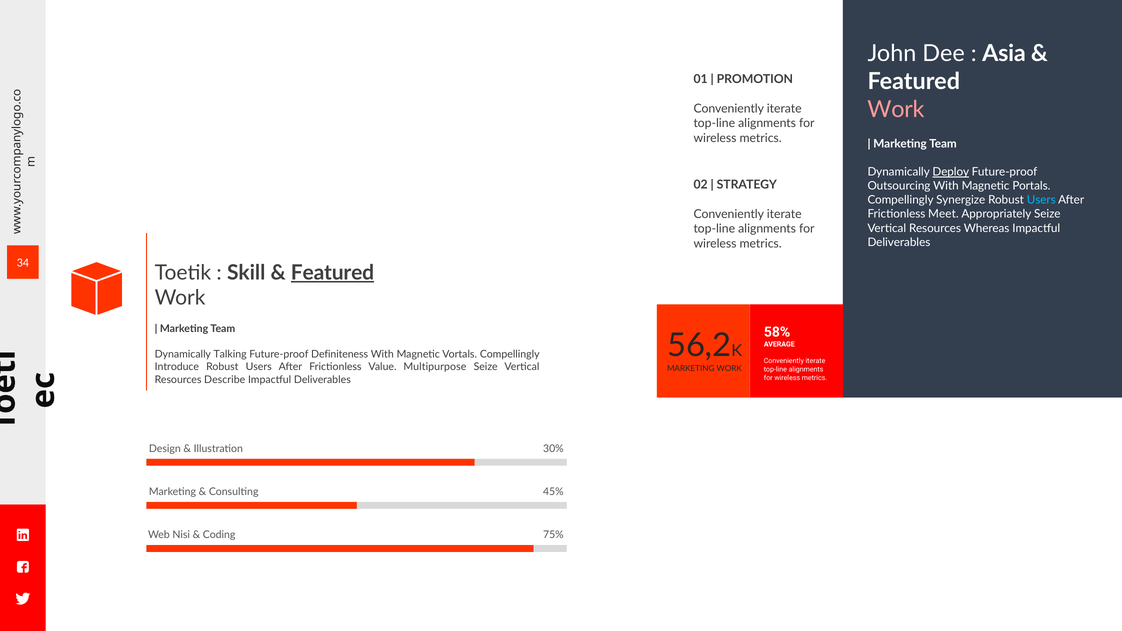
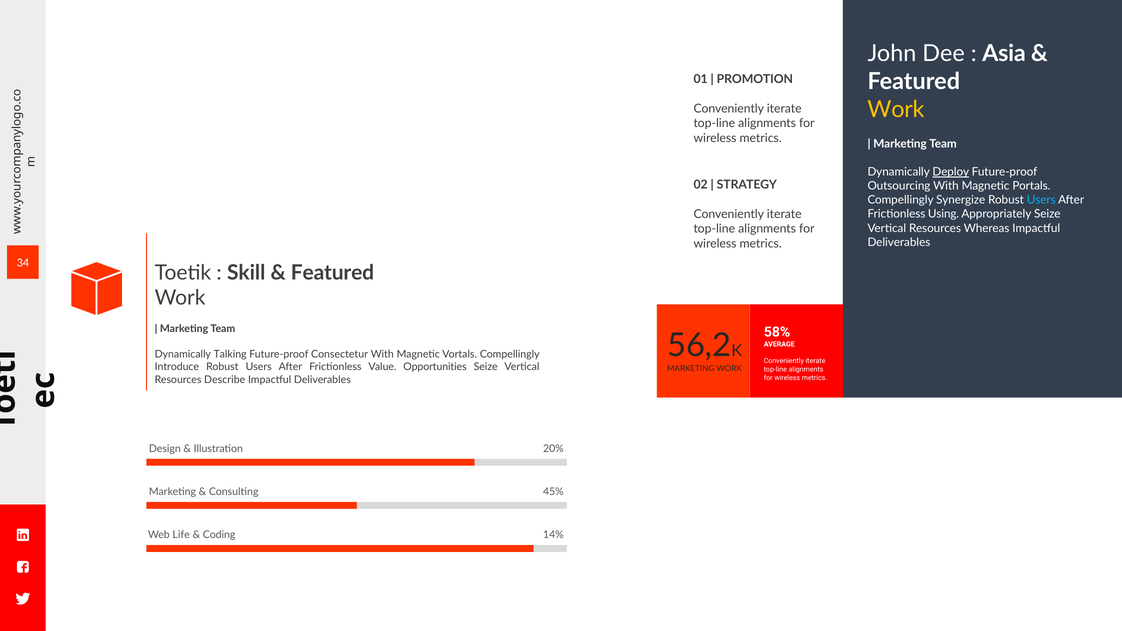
Work colour: pink -> yellow (896, 110)
Meet: Meet -> Using (944, 214)
Featured underline: present -> none (332, 273)
Definiteness: Definiteness -> Consectetur (340, 354)
Multipurpose: Multipurpose -> Opportunities (435, 367)
30%: 30% -> 20% (553, 449)
Nisi: Nisi -> Life (181, 535)
75%: 75% -> 14% (553, 535)
